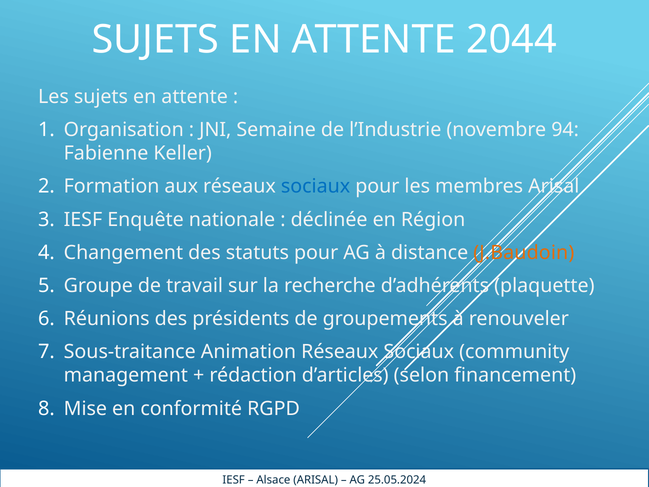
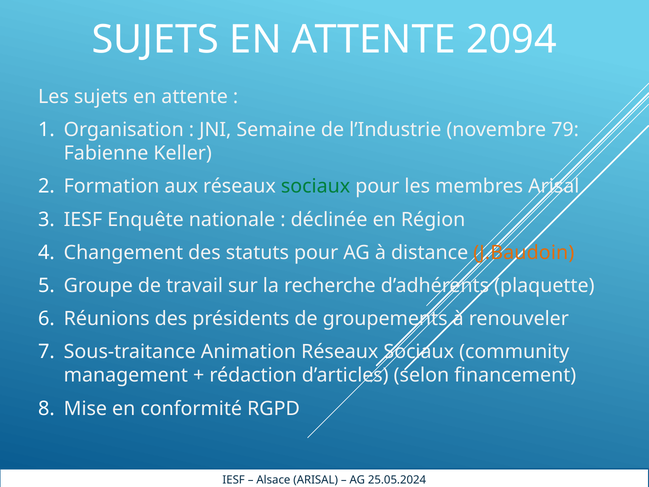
2044: 2044 -> 2094 (511, 39)
94: 94 -> 79 (565, 130)
sociaux colour: blue -> green (316, 186)
